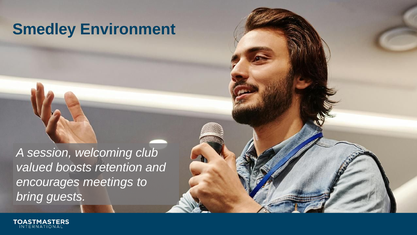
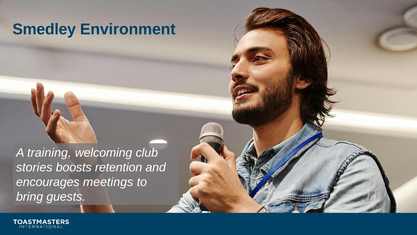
session: session -> training (49, 153)
valued: valued -> stories (34, 167)
